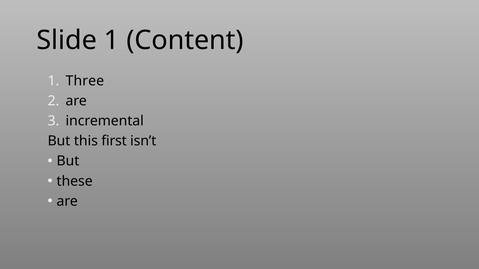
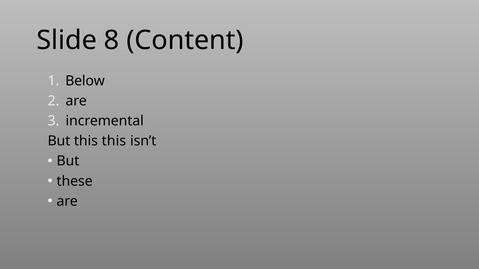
Slide 1: 1 -> 8 (112, 40)
Three: Three -> Below (85, 81)
this first: first -> this (114, 141)
